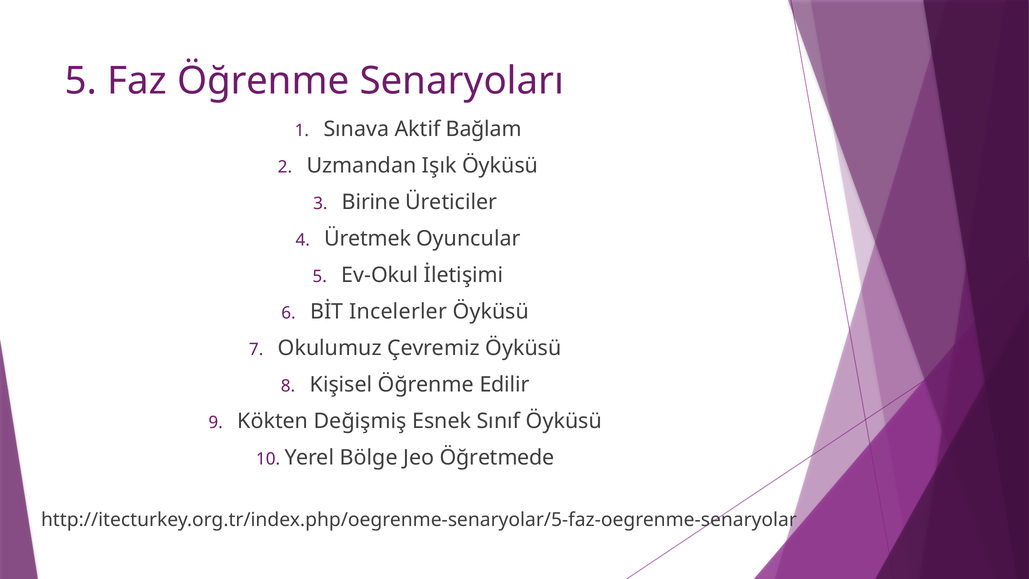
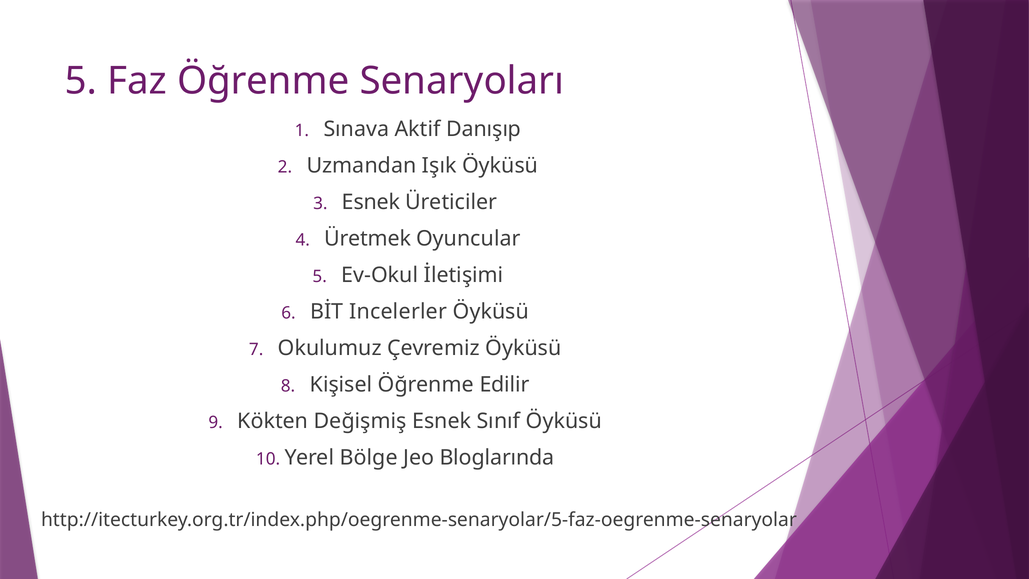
Bağlam: Bağlam -> Danışıp (484, 129)
Birine: Birine -> Esnek (371, 202)
Öğretmede: Öğretmede -> Bloglarında (497, 457)
